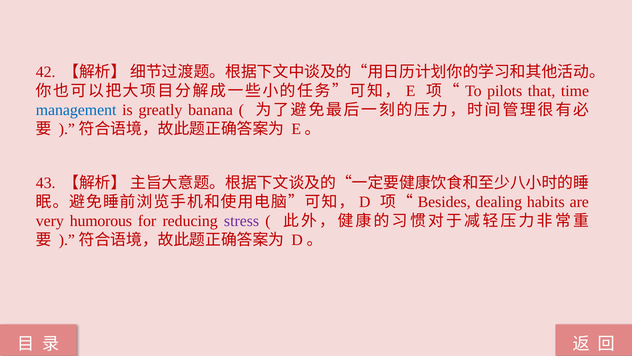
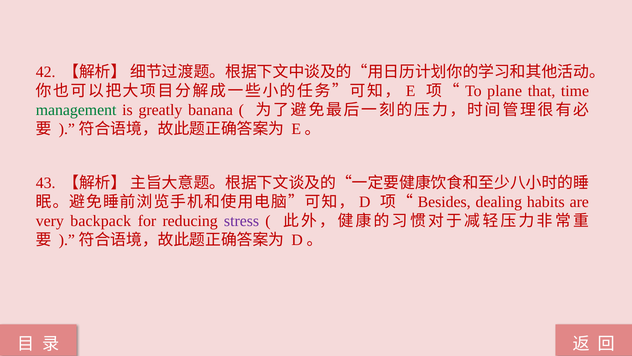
pilots: pilots -> plane (505, 91)
management colour: blue -> green (76, 110)
humorous: humorous -> backpack (101, 221)
